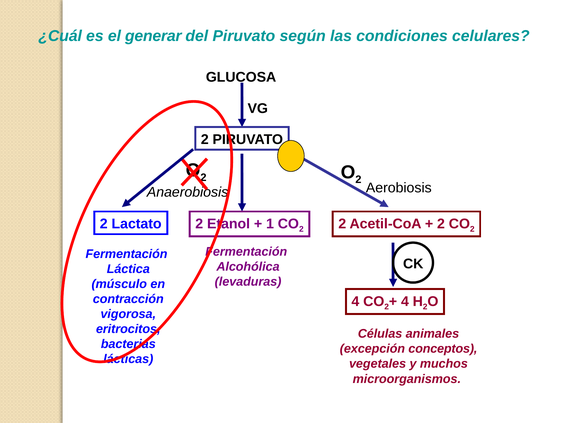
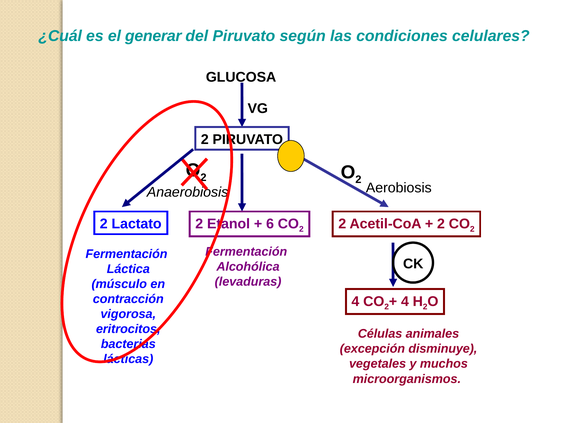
1: 1 -> 6 (270, 224)
conceptos: conceptos -> disminuye (443, 349)
